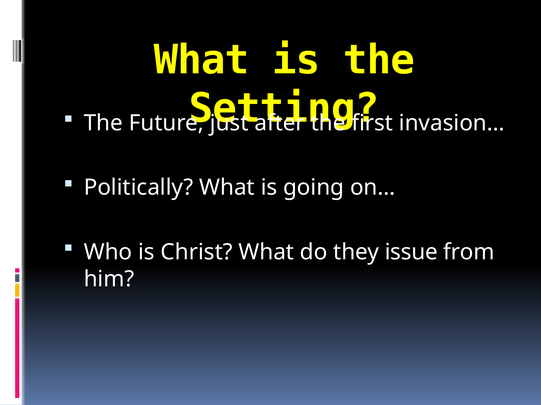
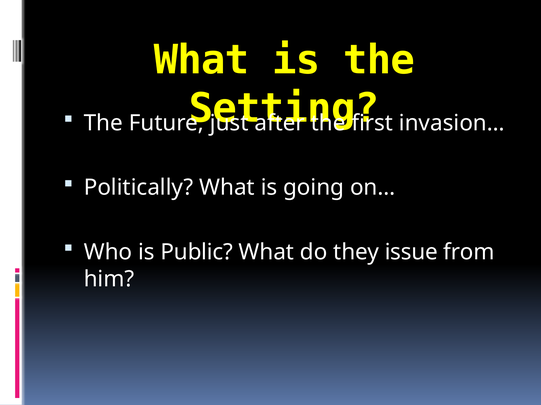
Christ: Christ -> Public (197, 253)
